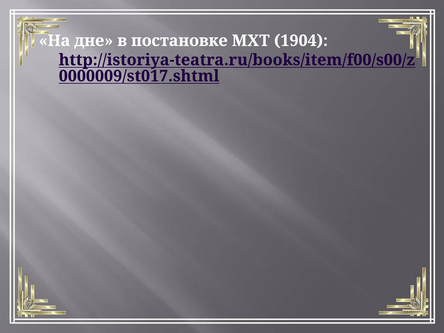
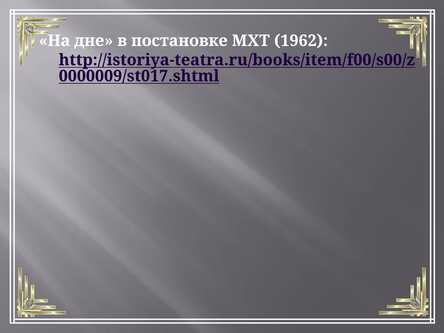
1904: 1904 -> 1962 (301, 41)
